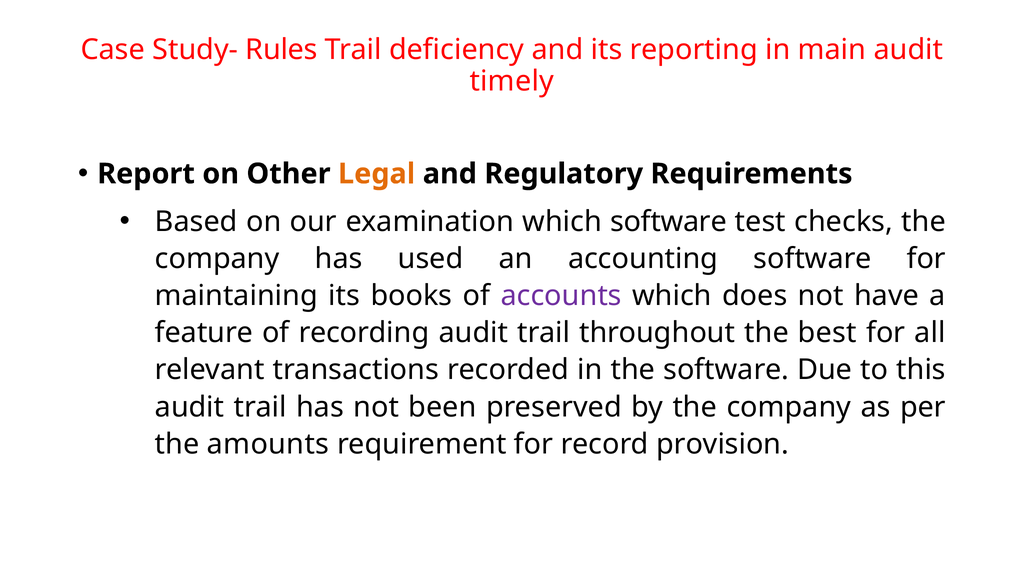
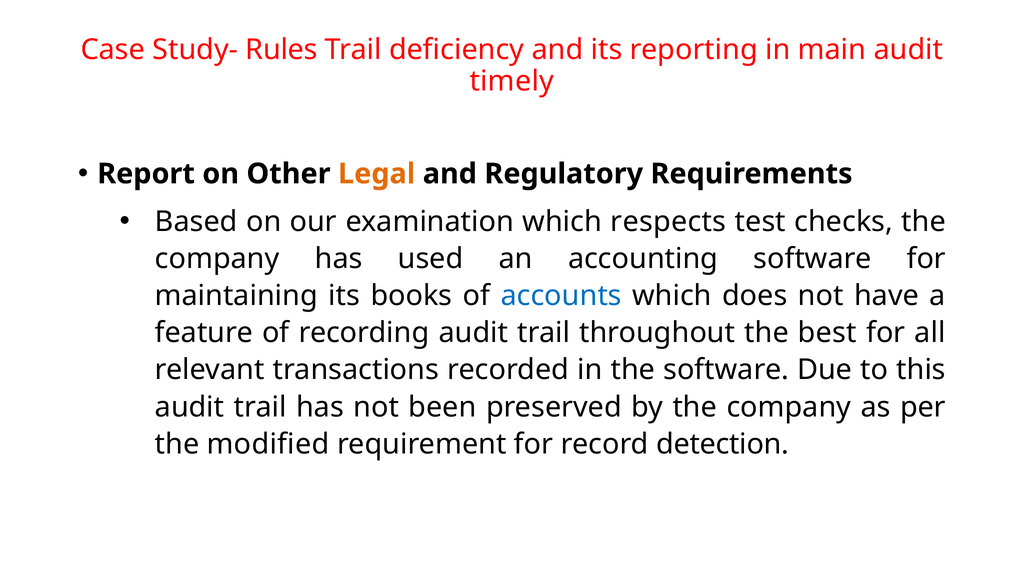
which software: software -> respects (668, 222)
accounts colour: purple -> blue (561, 296)
amounts: amounts -> modified (268, 444)
provision: provision -> detection (723, 444)
